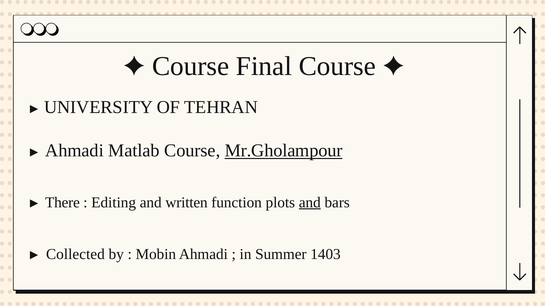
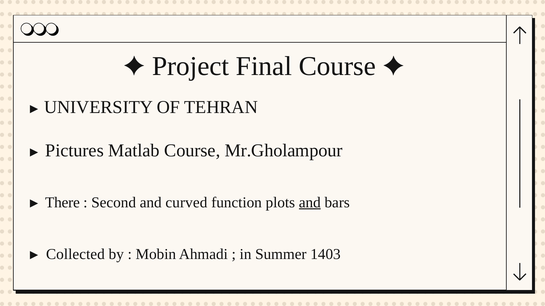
Course: Course -> Project (191, 66)
Ahmadi: Ahmadi -> Pictures (75, 151)
Mr.Gholampour underline: present -> none (284, 151)
Editing: Editing -> Second (114, 203)
written: written -> curved (186, 203)
